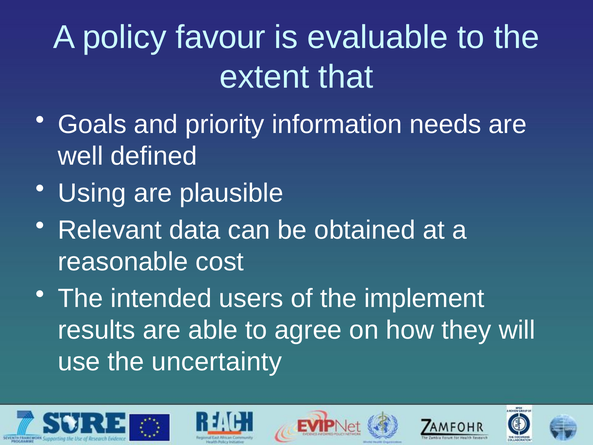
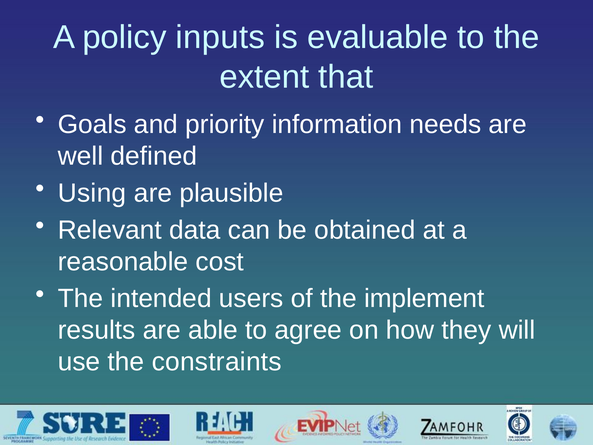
favour: favour -> inputs (220, 37)
uncertainty: uncertainty -> constraints (217, 362)
